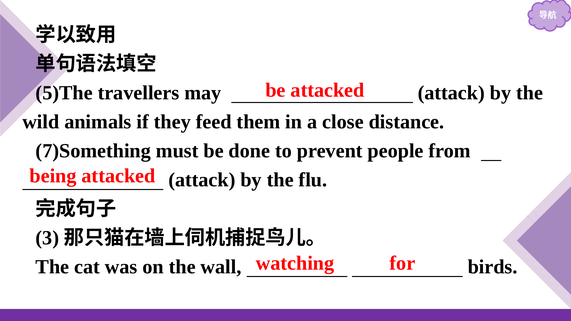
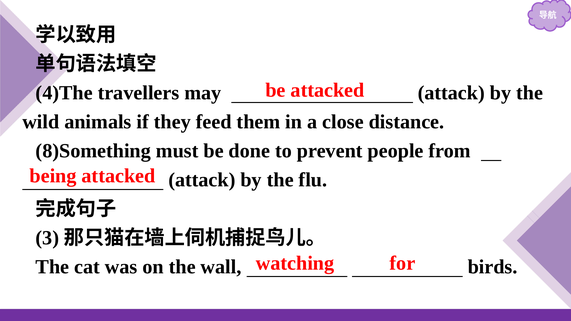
5)The: 5)The -> 4)The (64, 93)
7)Something: 7)Something -> 8)Something (93, 151)
